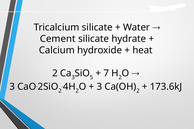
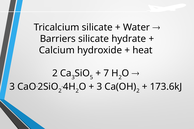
Cement: Cement -> Barriers (58, 39)
